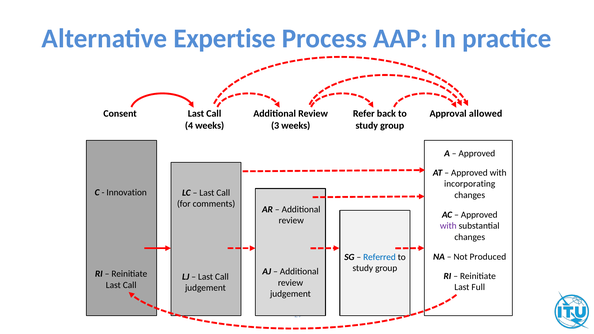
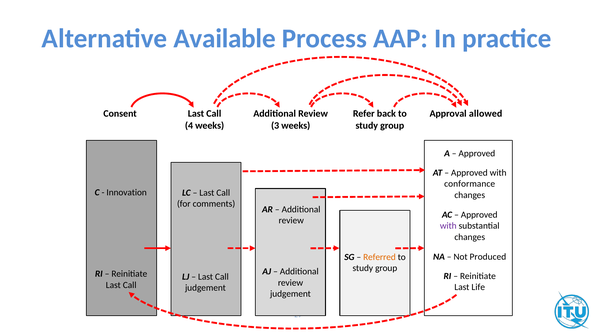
Expertise: Expertise -> Available (225, 39)
incorporating: incorporating -> conformance (470, 184)
Referred colour: blue -> orange (379, 257)
Full: Full -> Life (478, 287)
